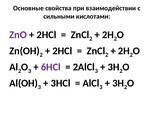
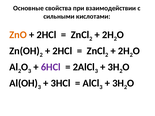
ZnO colour: purple -> orange (18, 35)
